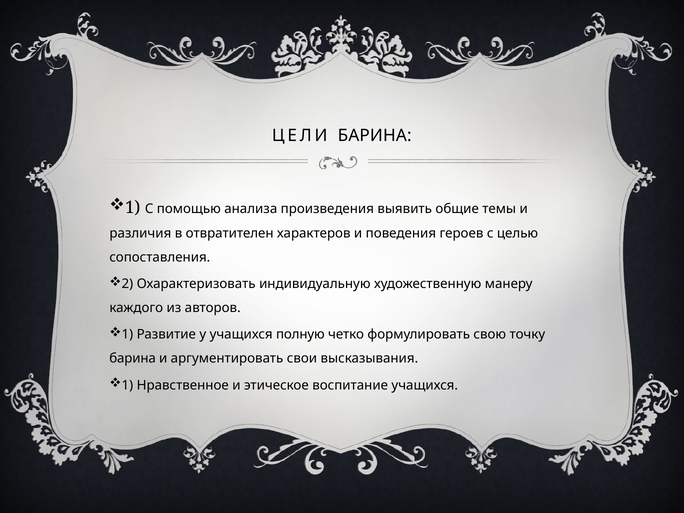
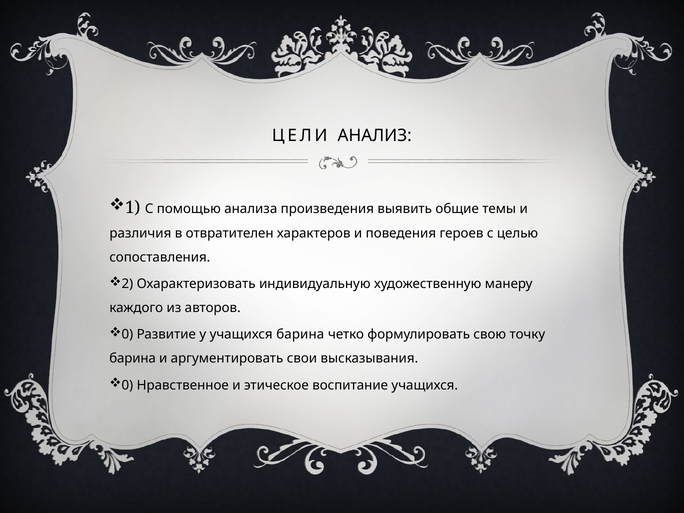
ЦЕЛИ БАРИНА: БАРИНА -> АНАЛИЗ (375, 136)
1: 1 -> 0 (127, 335)
учащихся полную: полную -> барина (300, 335)
1: 1 -> 0 (127, 385)
